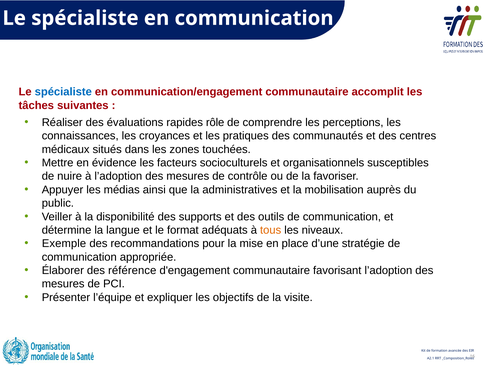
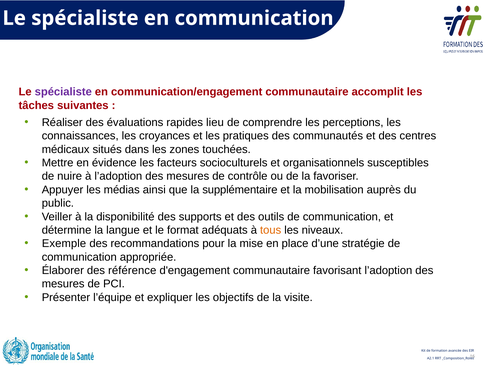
spécialiste colour: blue -> purple (63, 92)
rôle: rôle -> lieu (215, 122)
administratives: administratives -> supplémentaire (240, 190)
